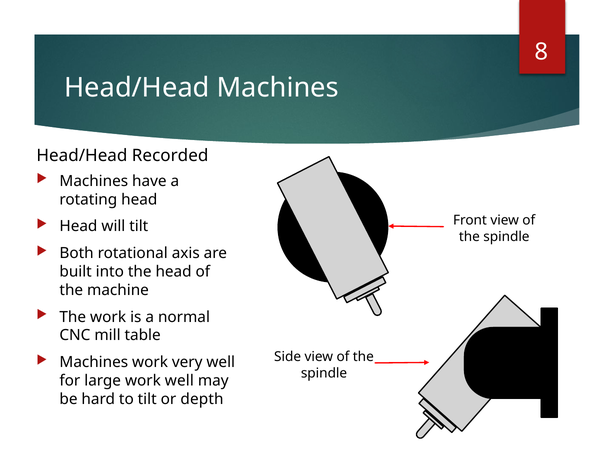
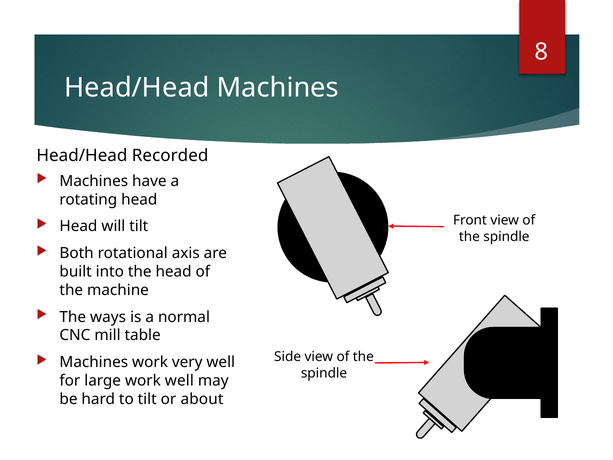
The work: work -> ways (108, 317)
depth: depth -> about (202, 399)
